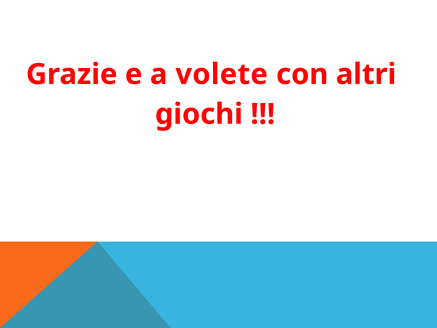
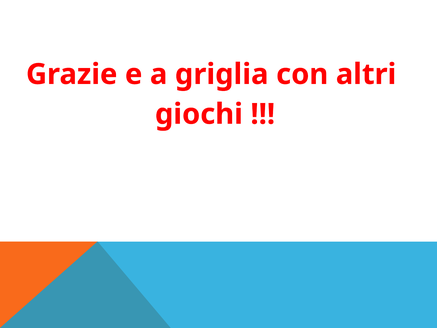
volete: volete -> griglia (222, 74)
